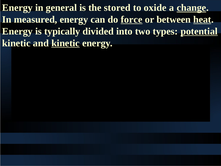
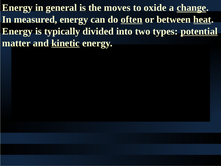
stored: stored -> moves (117, 8)
force: force -> often (132, 19)
kinetic: kinetic -> matter (16, 43)
